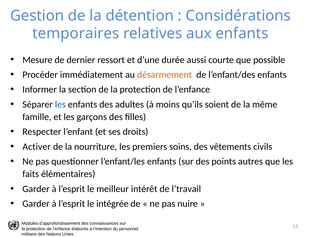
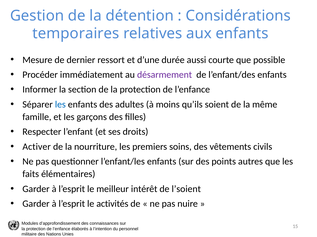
désarmement colour: orange -> purple (165, 75)
l’travail: l’travail -> l’soient (186, 189)
intégrée: intégrée -> activités (112, 204)
